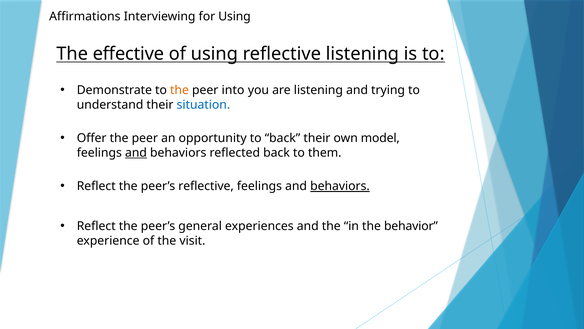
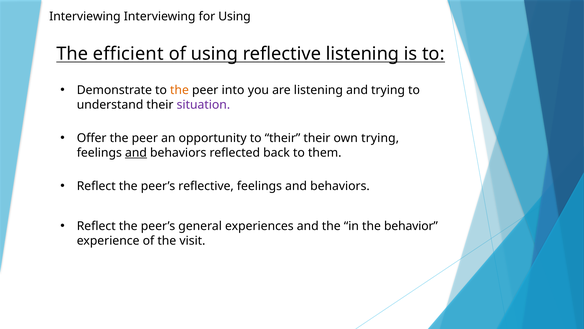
Affirmations: Affirmations -> Interviewing (85, 16)
effective: effective -> efficient (128, 54)
situation colour: blue -> purple (203, 105)
to back: back -> their (283, 138)
own model: model -> trying (380, 138)
behaviors underline: present -> none (340, 186)
